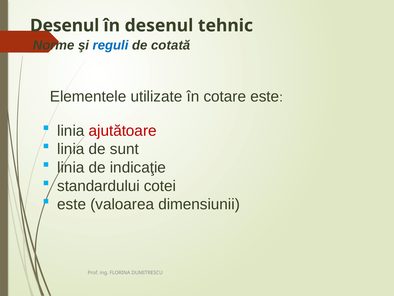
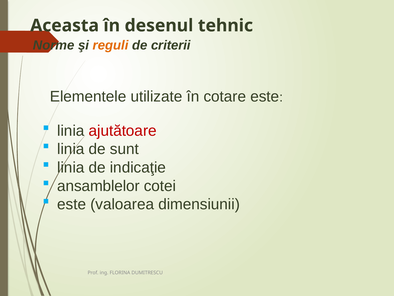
Desenul: Desenul -> Aceasta (65, 26)
reguli colour: blue -> orange (111, 45)
cotată: cotată -> criterii (171, 45)
standardului: standardului -> ansamblelor (98, 186)
